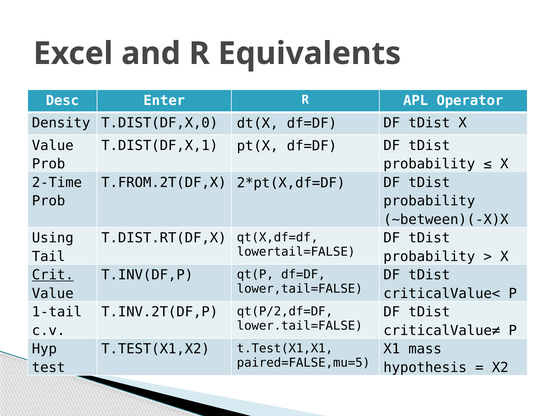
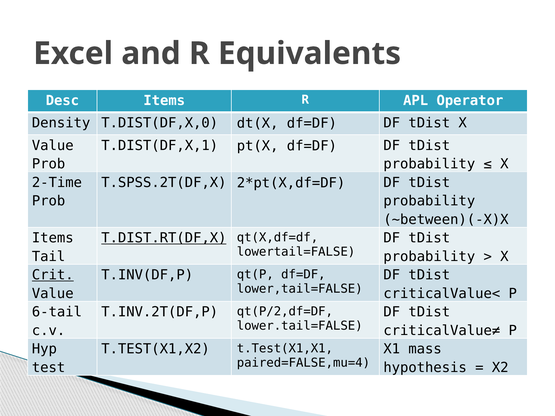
Desc Enter: Enter -> Items (164, 101)
T.FROM.2T(DF,X: T.FROM.2T(DF,X -> T.SPSS.2T(DF,X (164, 183)
Using: Using -> Items (53, 238)
T.DIST.RT(DF,X underline: none -> present (164, 238)
1-tail: 1-tail -> 6-tail (57, 312)
paired=FALSE,mu=5: paired=FALSE,mu=5 -> paired=FALSE,mu=4 (303, 363)
